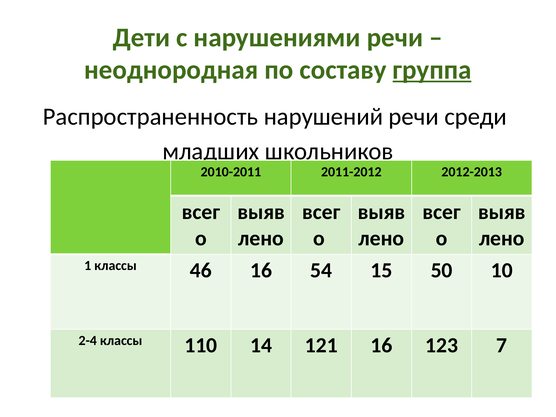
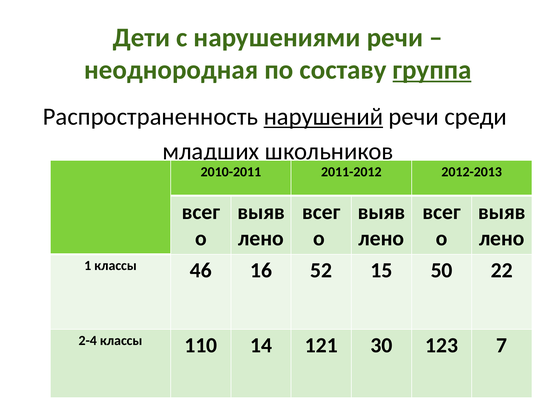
нарушений underline: none -> present (323, 117)
54: 54 -> 52 (321, 270)
10: 10 -> 22 (502, 270)
121 16: 16 -> 30 (381, 345)
